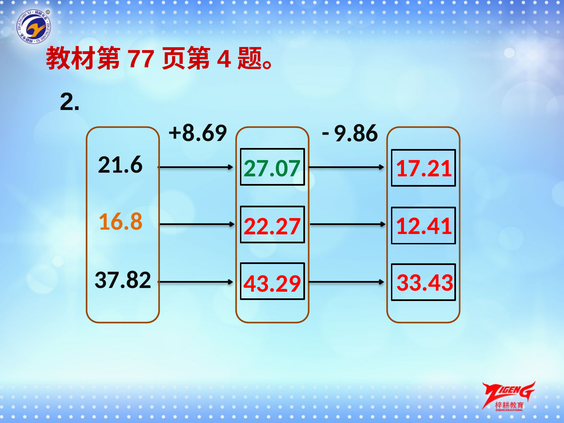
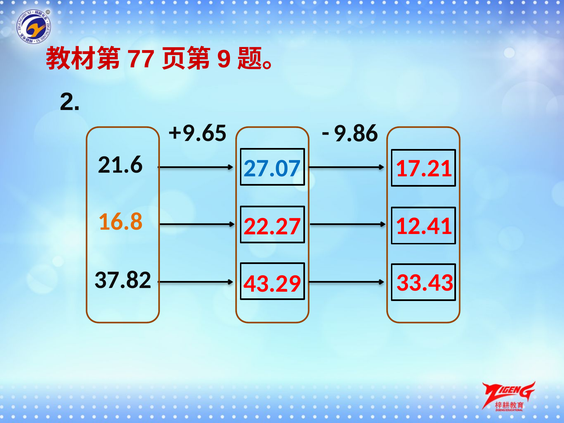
4: 4 -> 9 (224, 59)
8.69: 8.69 -> 9.65 (205, 133)
27.07 colour: green -> blue (272, 168)
